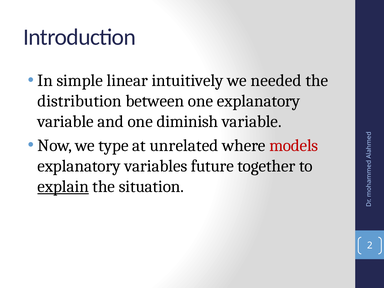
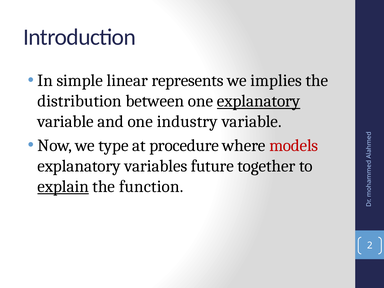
intuitively: intuitively -> represents (188, 81)
needed: needed -> implies (276, 81)
explanatory underline: none -> present (259, 101)
diminish: diminish -> industry (187, 122)
unrelated: unrelated -> procedure (184, 145)
situation: situation -> function (151, 186)
